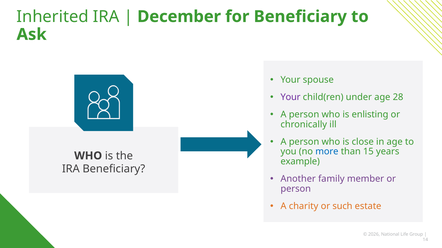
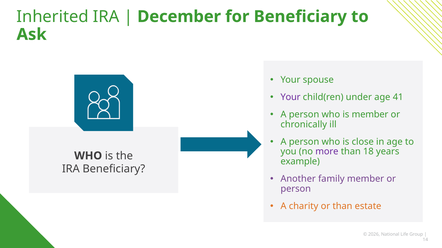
28: 28 -> 41 (398, 97)
is enlisting: enlisting -> member (370, 115)
more colour: blue -> purple (327, 152)
15: 15 -> 18 (368, 152)
or such: such -> than (342, 207)
